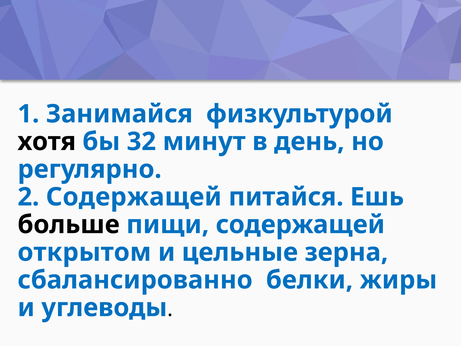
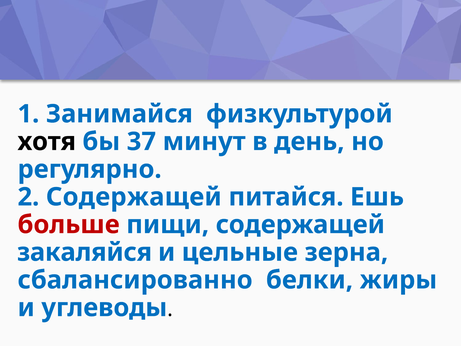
32: 32 -> 37 (141, 142)
больше colour: black -> red (69, 224)
открытом: открытом -> закаляйся (85, 252)
